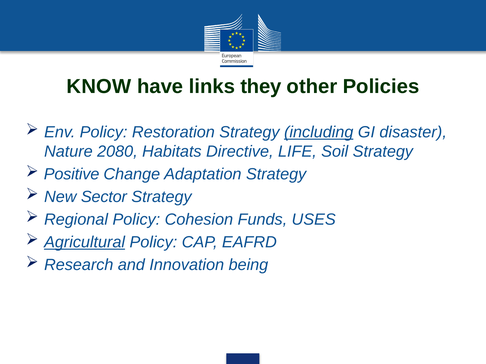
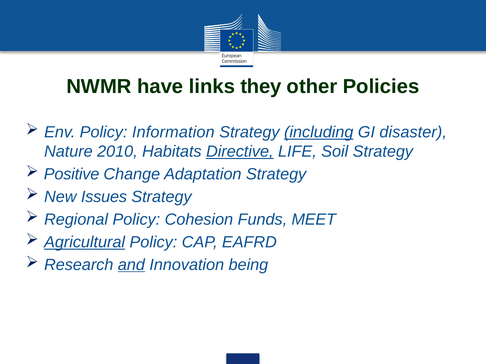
KNOW: KNOW -> NWMR (99, 87)
Restoration: Restoration -> Information (173, 132)
2080: 2080 -> 2010 (117, 152)
Directive underline: none -> present (240, 152)
Sector: Sector -> Issues (104, 197)
USES: USES -> MEET (314, 220)
and underline: none -> present (131, 265)
